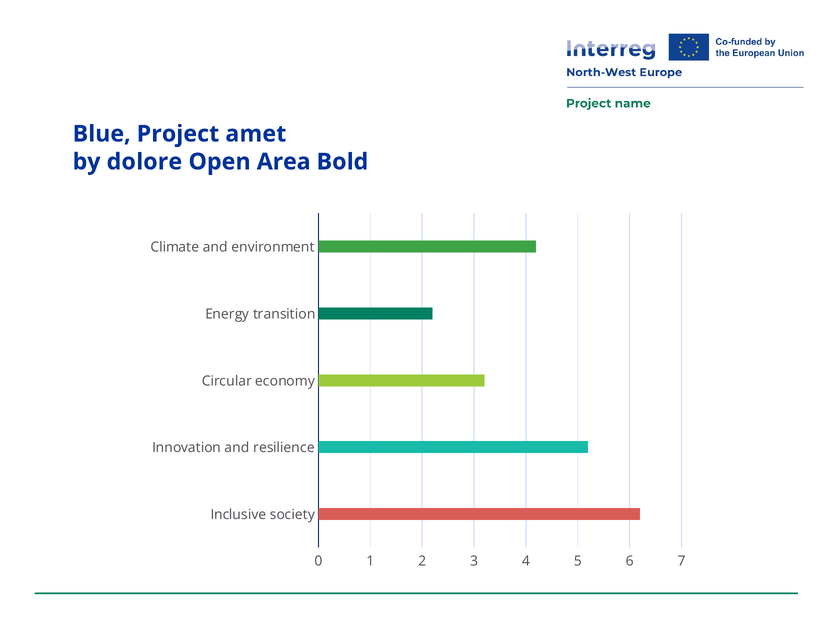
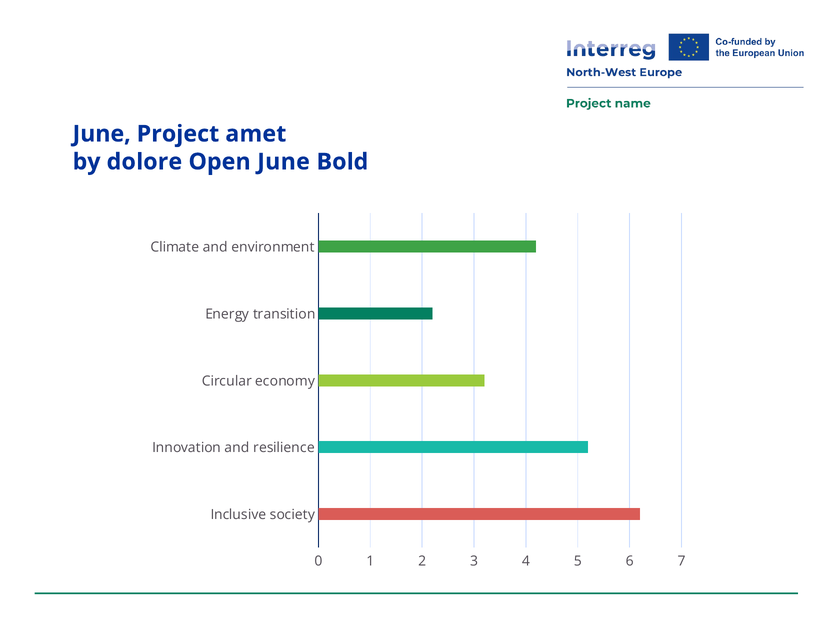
Blue: Blue -> June (102, 134)
Open Area: Area -> June (284, 162)
